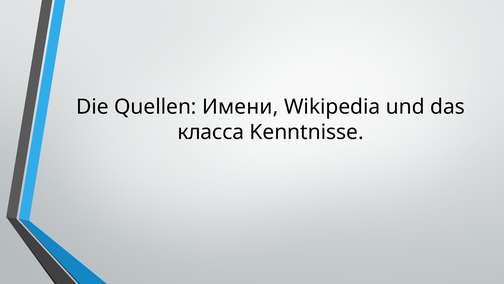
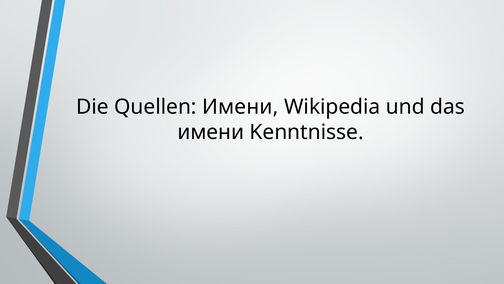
класса: класса -> имени (211, 132)
